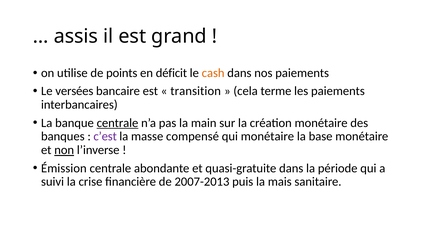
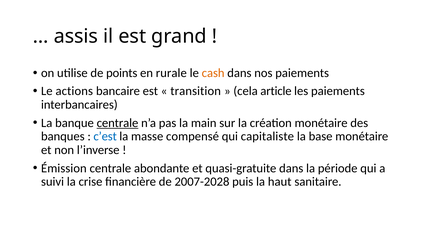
déficit: déficit -> rurale (171, 73)
versées: versées -> actions (74, 91)
terme: terme -> article (276, 91)
c’est colour: purple -> blue (105, 136)
qui monétaire: monétaire -> capitaliste (267, 136)
non underline: present -> none (64, 150)
2007-2013: 2007-2013 -> 2007-2028 (202, 182)
mais: mais -> haut (280, 182)
